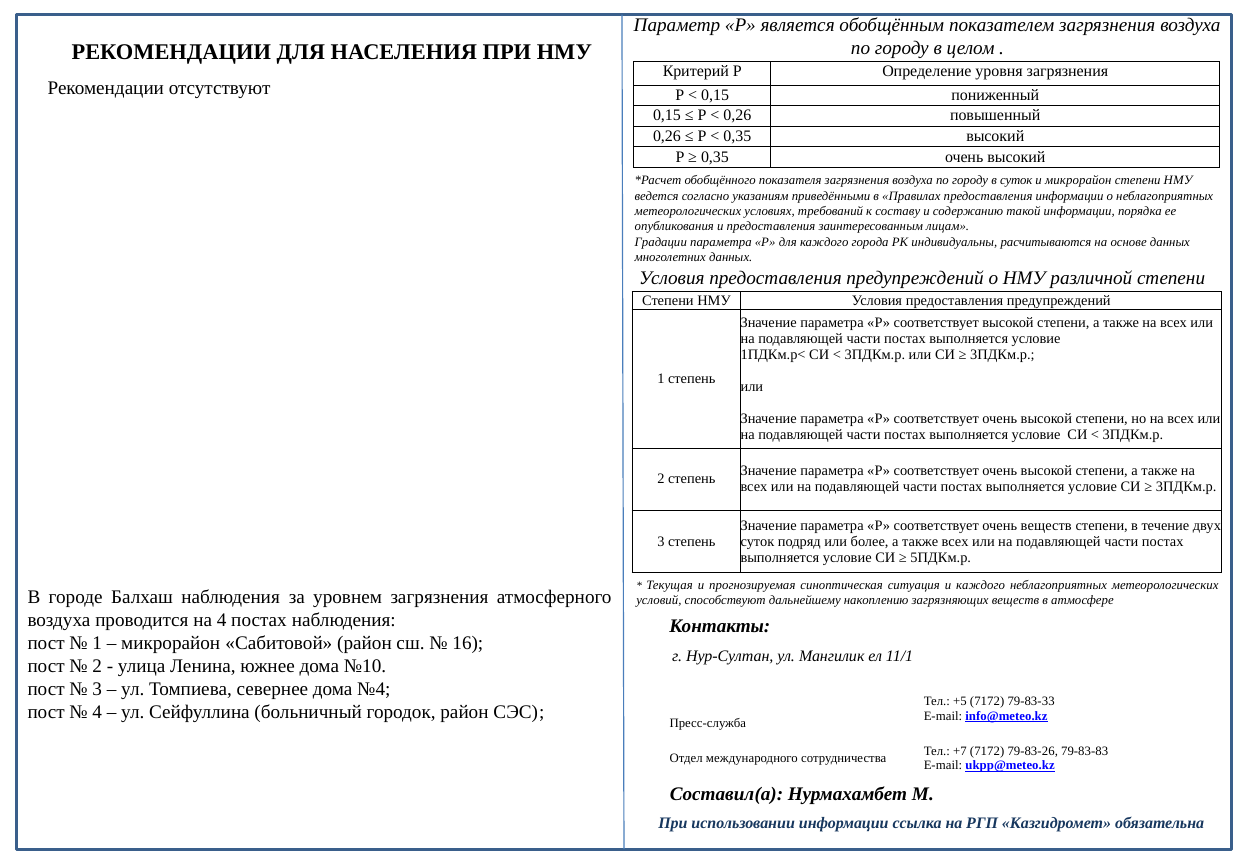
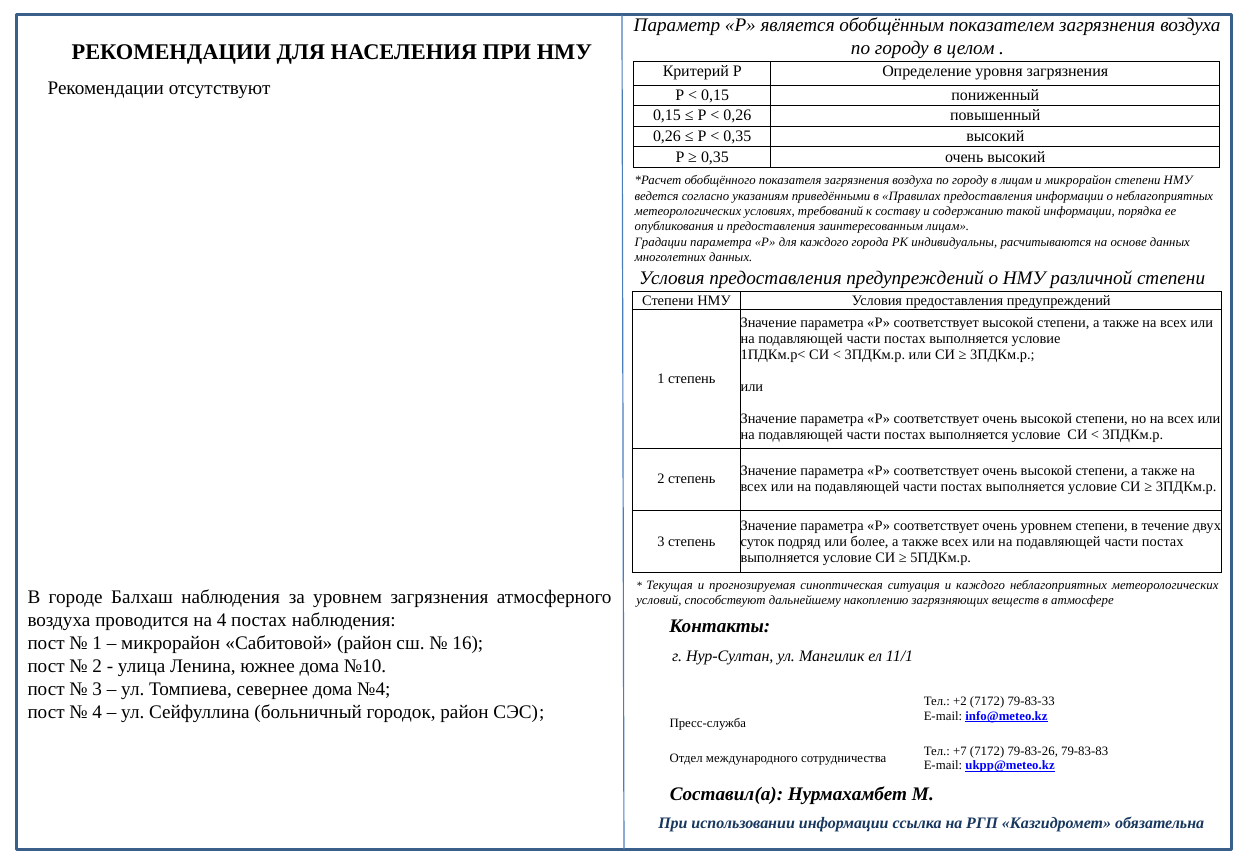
в суток: суток -> лицам (1016, 181)
очень веществ: веществ -> уровнем (1046, 526)
+5: +5 -> +2 (960, 702)
